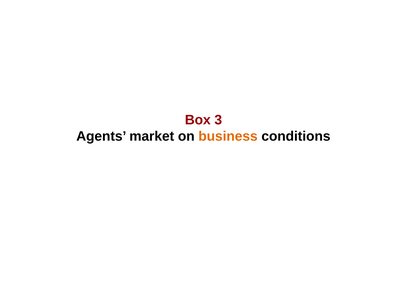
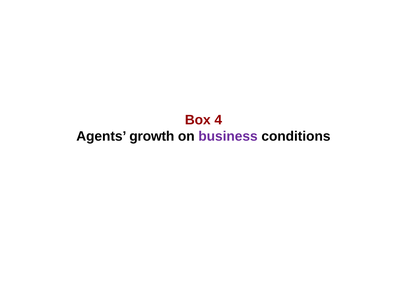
3: 3 -> 4 (218, 120)
market: market -> growth (152, 136)
business colour: orange -> purple (228, 136)
